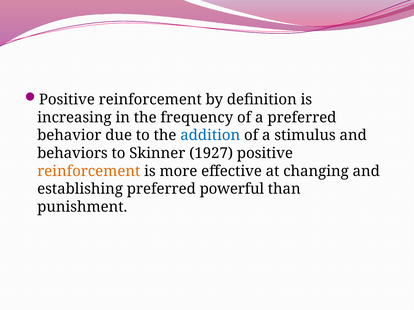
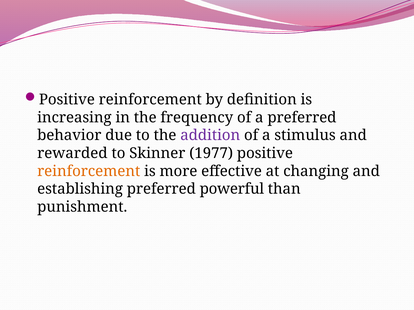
addition colour: blue -> purple (210, 136)
behaviors: behaviors -> rewarded (72, 153)
1927: 1927 -> 1977 (211, 153)
